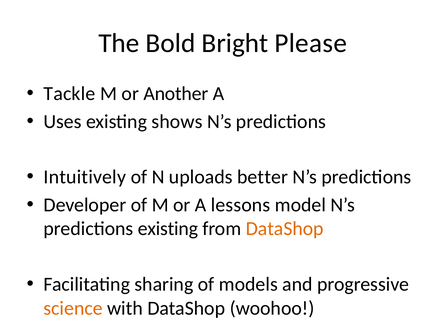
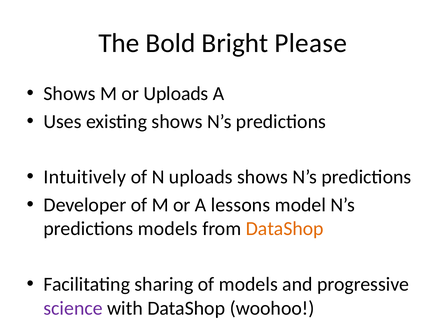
Tackle: Tackle -> Shows (70, 94)
or Another: Another -> Uploads (176, 94)
uploads better: better -> shows (263, 177)
predictions existing: existing -> models (168, 228)
science colour: orange -> purple (73, 308)
